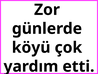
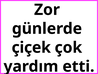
köyü: köyü -> çiçek (31, 47)
